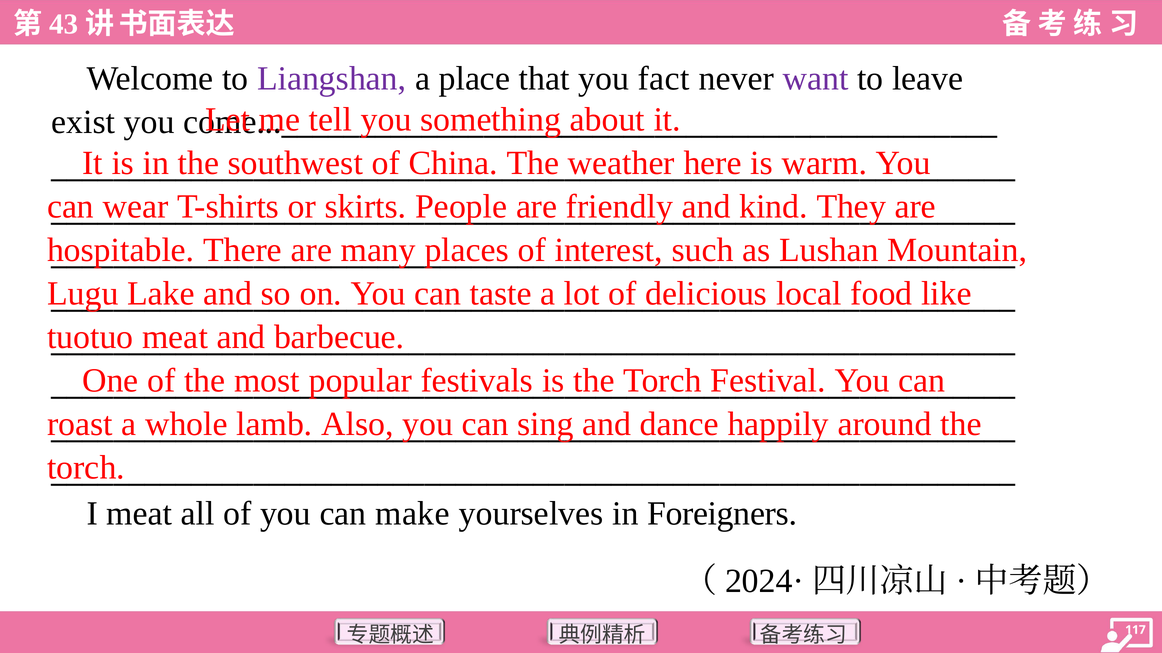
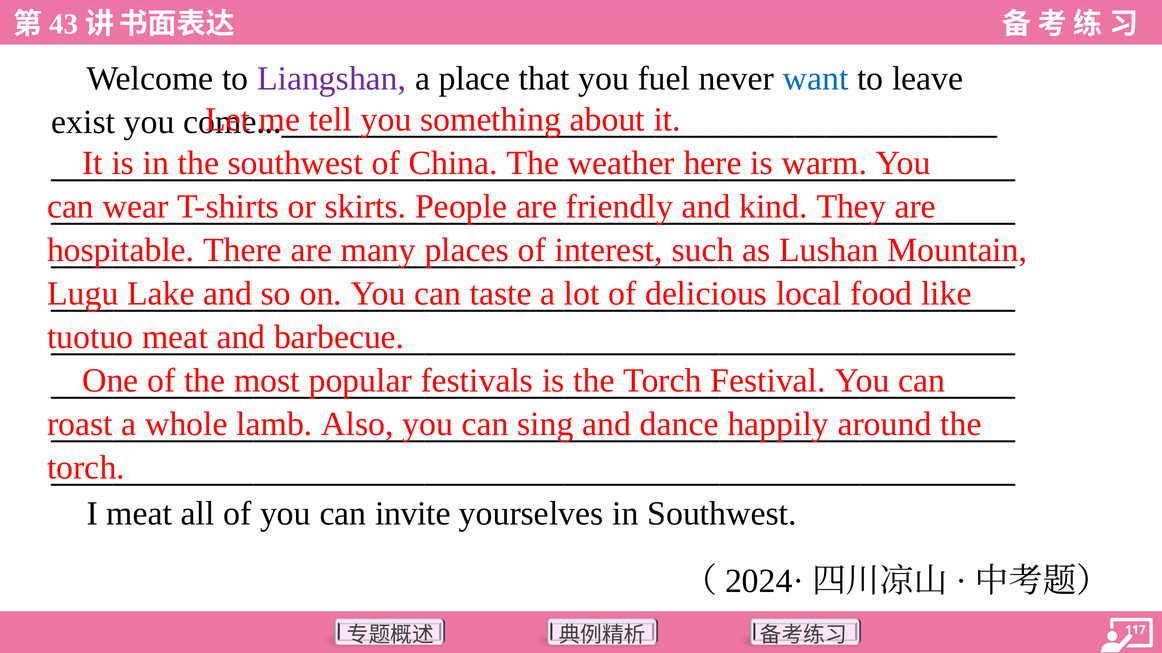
fact: fact -> fuel (664, 78)
want colour: purple -> blue (816, 78)
make: make -> invite (413, 514)
in Foreigners: Foreigners -> Southwest (722, 514)
